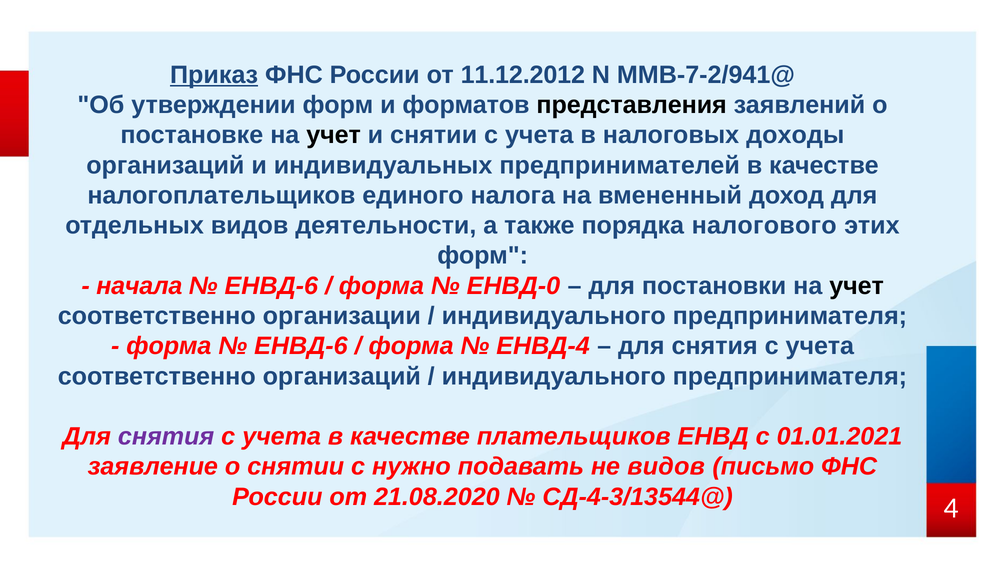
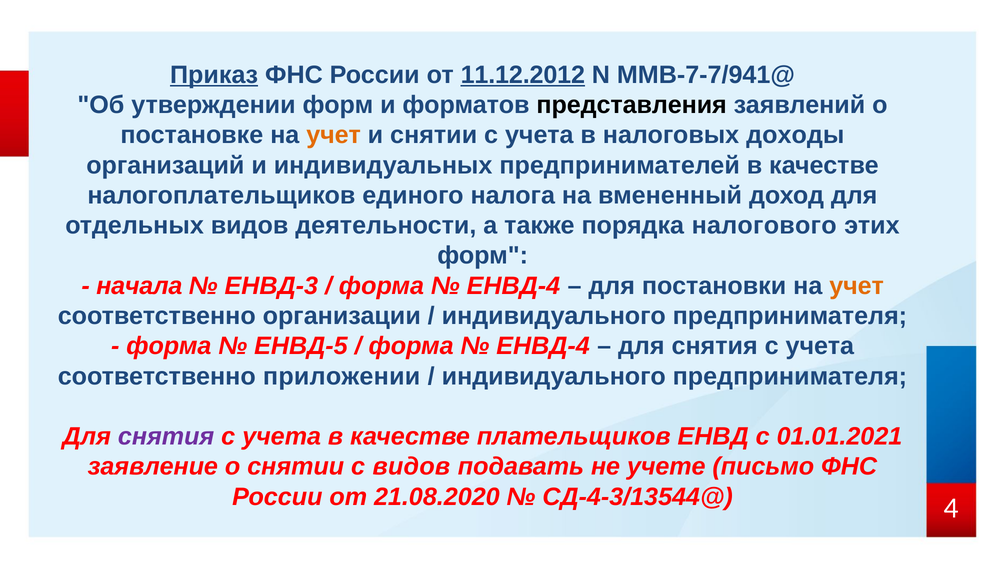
11.12.2012 underline: none -> present (523, 75)
ММВ-7-2/941@: ММВ-7-2/941@ -> ММВ-7-7/941@ (706, 75)
учет colour: black -> orange (334, 135)
ЕНВД-6: ЕНВД-6 -> ЕНВД-3 (271, 286)
ЕНВД-0: ЕНВД-0 -> ЕНВД-4 (513, 286)
учет colour: black -> orange (857, 286)
ЕНВД-6: ЕНВД-6 -> ЕНВД-5 (301, 346)
соответственно организаций: организаций -> приложении (342, 376)
с нужно: нужно -> видов (411, 467)
не видов: видов -> учете (666, 467)
